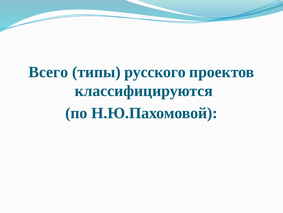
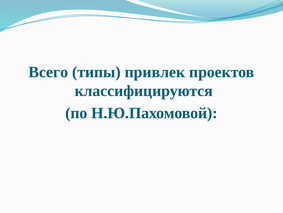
русского: русского -> привлек (155, 72)
